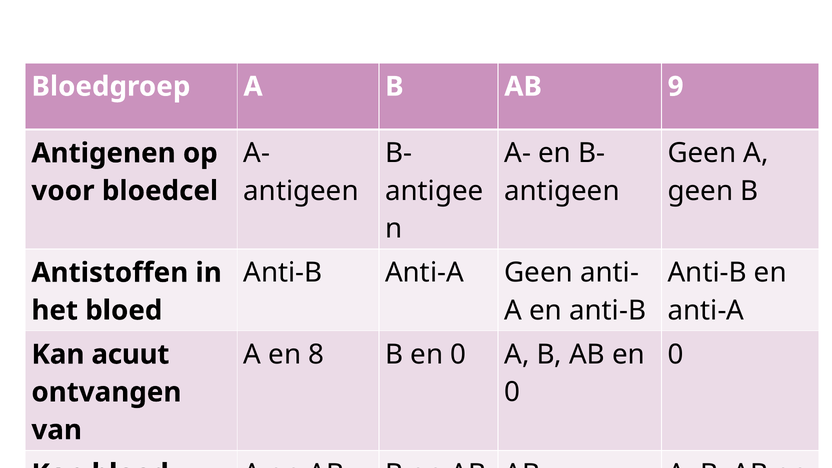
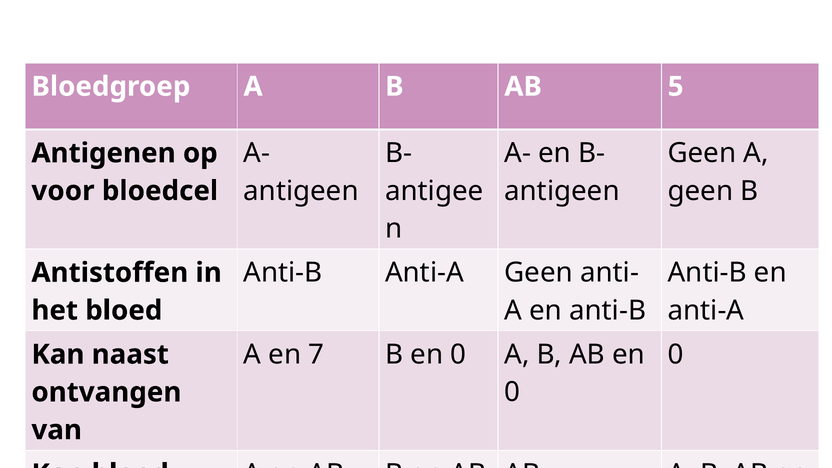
9: 9 -> 5 (676, 87)
8: 8 -> 7 (316, 354)
acuut: acuut -> naast (130, 354)
